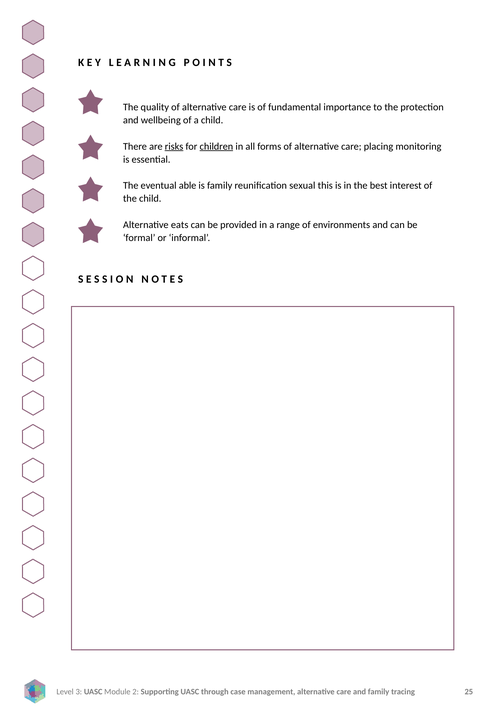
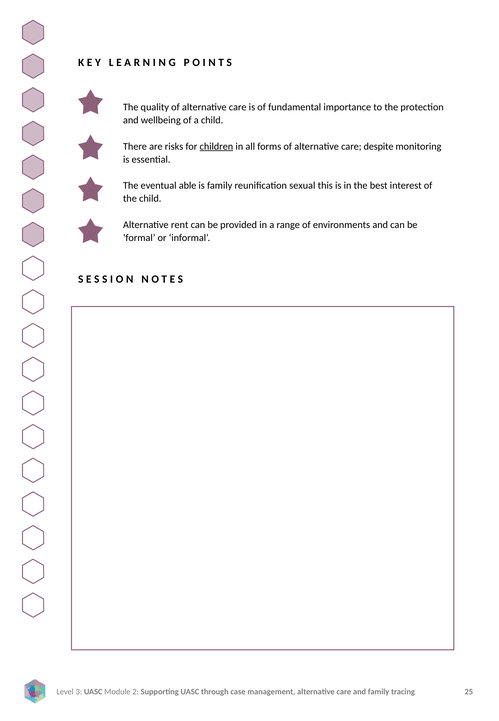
risks underline: present -> none (174, 146)
placing: placing -> despite (379, 146)
eats: eats -> rent (180, 225)
